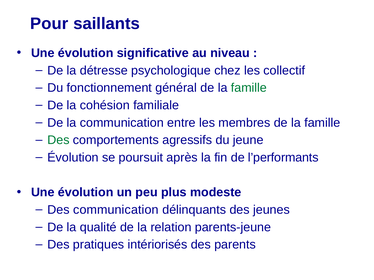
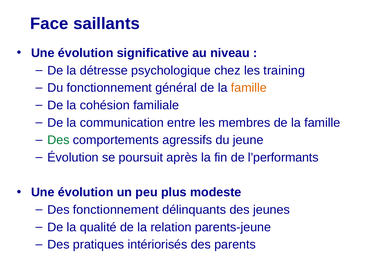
Pour: Pour -> Face (49, 24)
collectif: collectif -> training (284, 71)
famille colour: green -> orange (249, 88)
Des communication: communication -> fonctionnement (116, 210)
